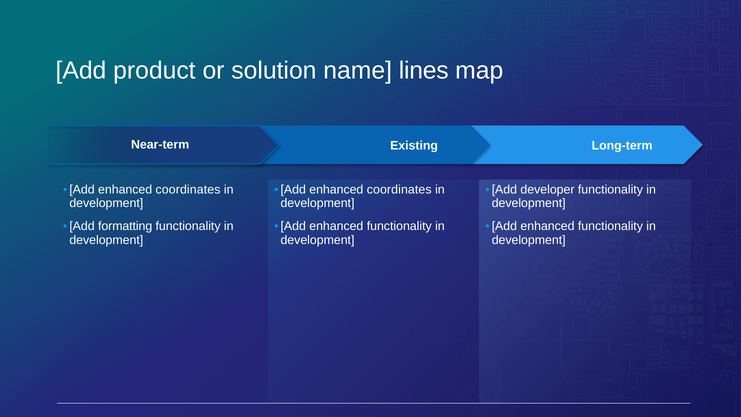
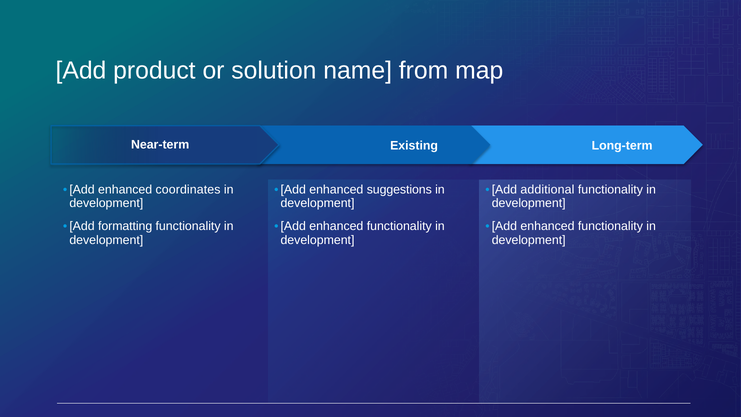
lines: lines -> from (424, 71)
coordinates: coordinates -> suggestions (399, 189)
developer: developer -> additional (547, 189)
